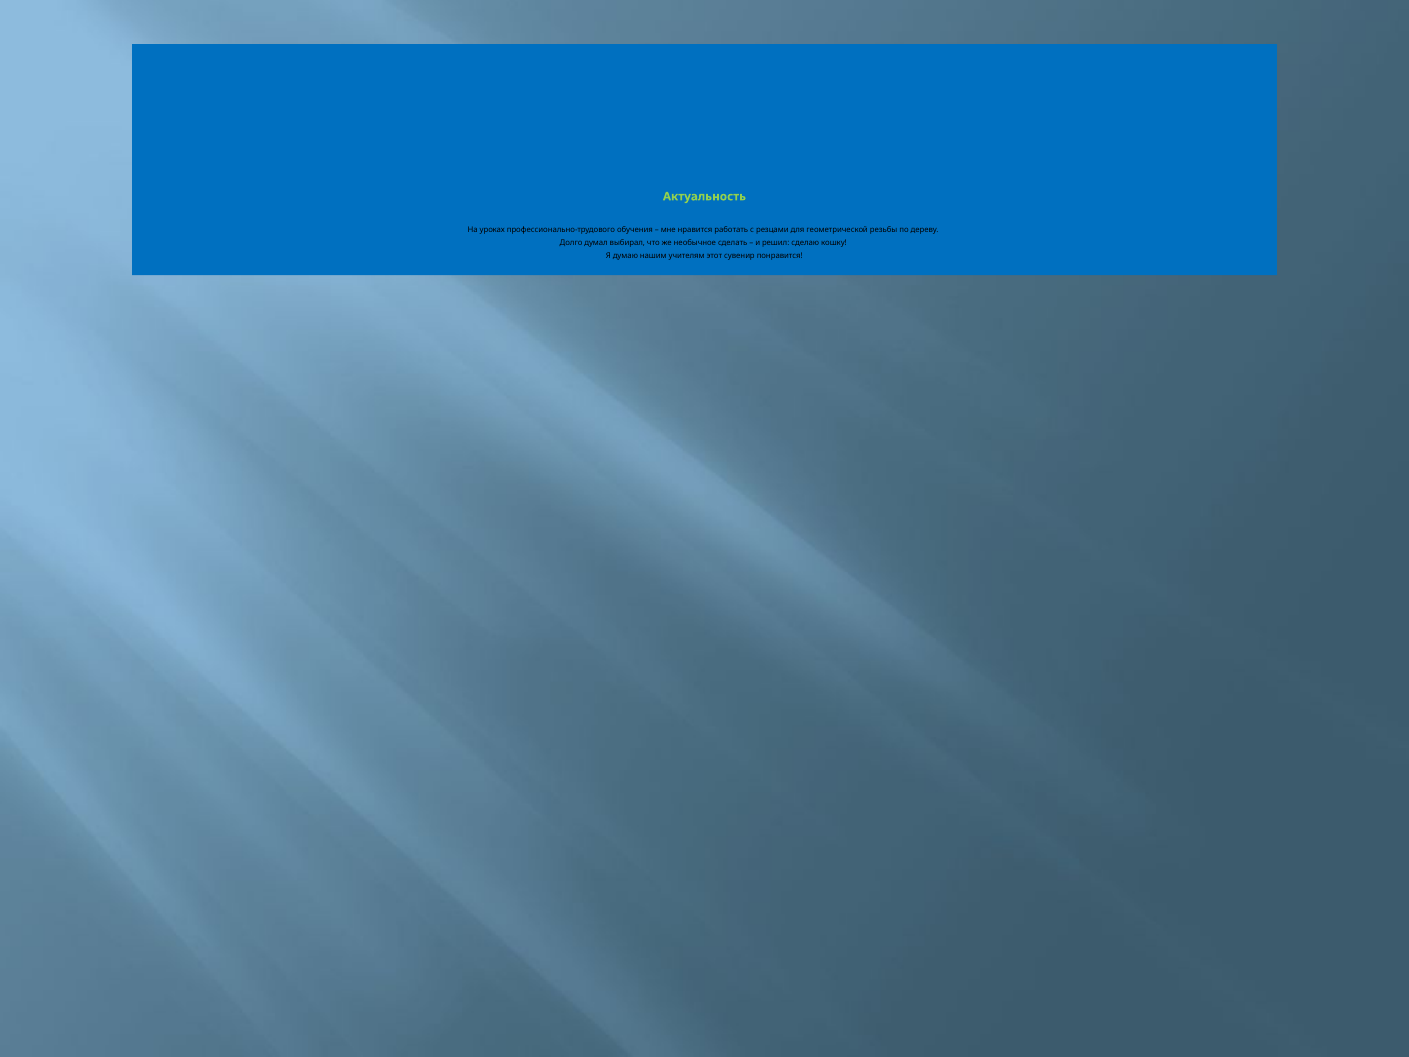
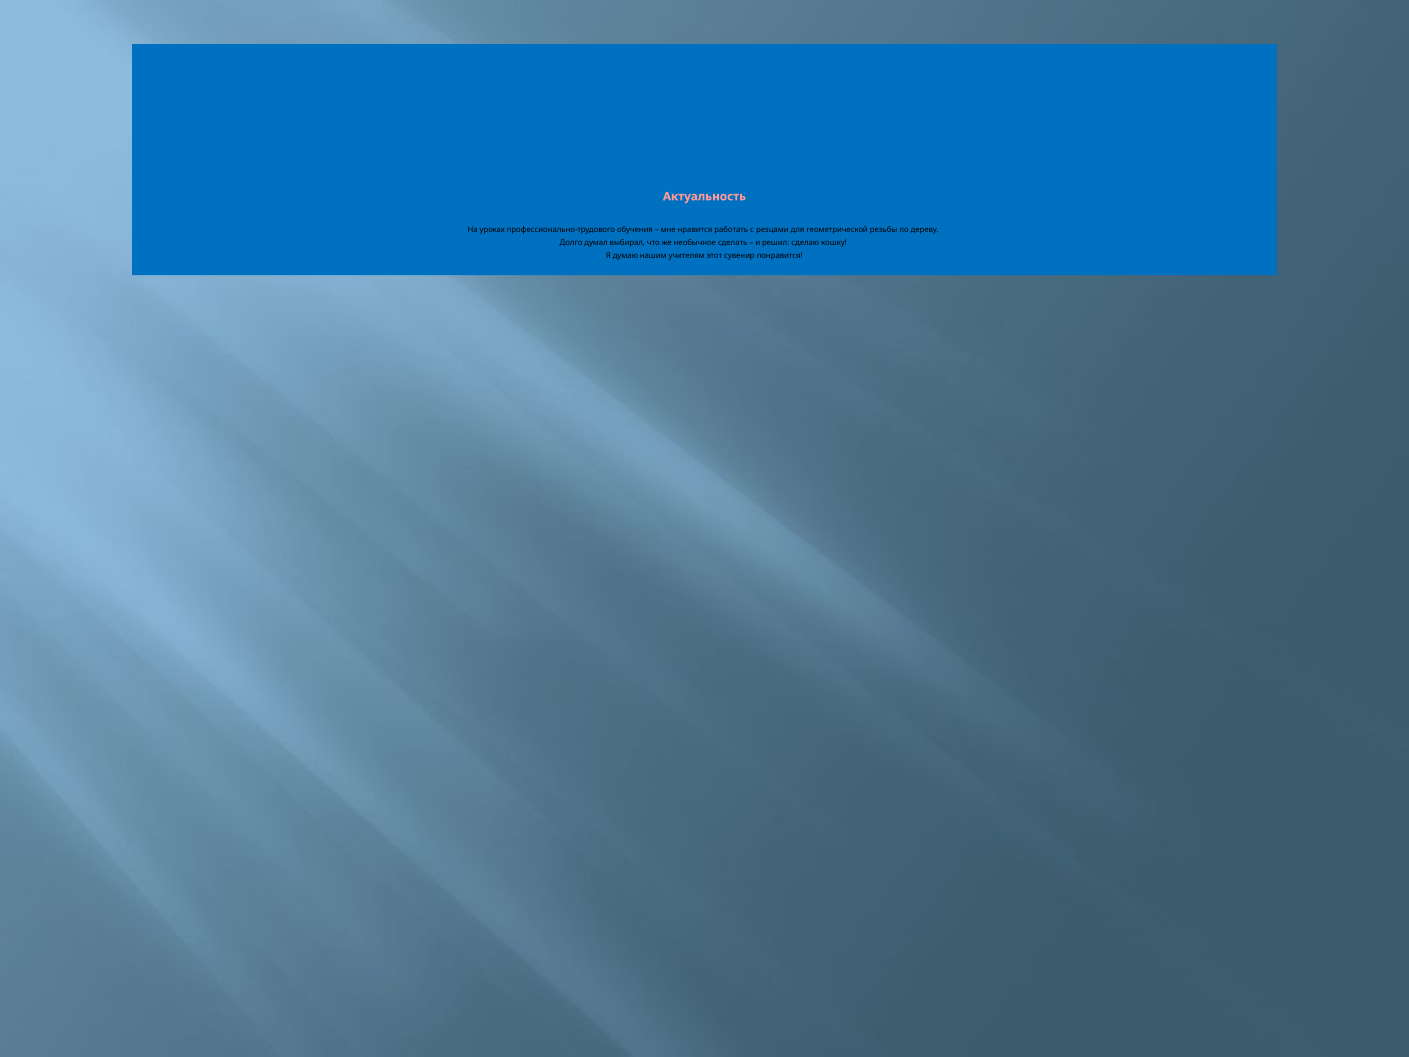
Актуальность colour: light green -> pink (704, 196)
